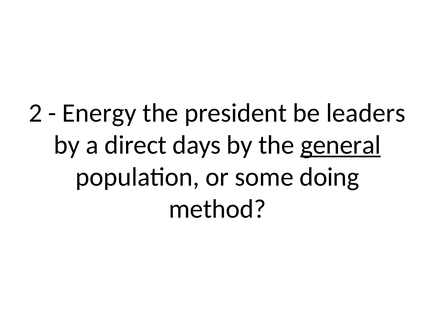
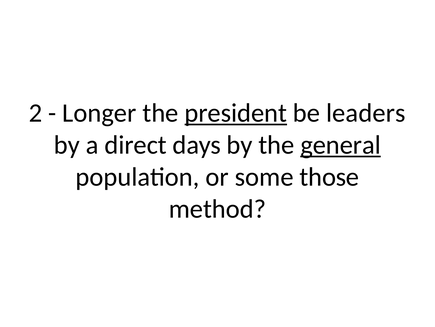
Energy: Energy -> Longer (99, 113)
president underline: none -> present (236, 113)
doing: doing -> those (329, 177)
